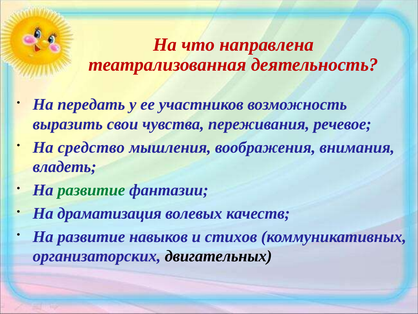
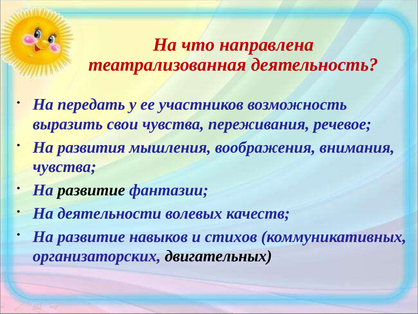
средство: средство -> развития (91, 147)
владеть: владеть -> чувства (65, 167)
развитие colour: green -> black (91, 190)
драматизация: драматизация -> деятельности (109, 213)
